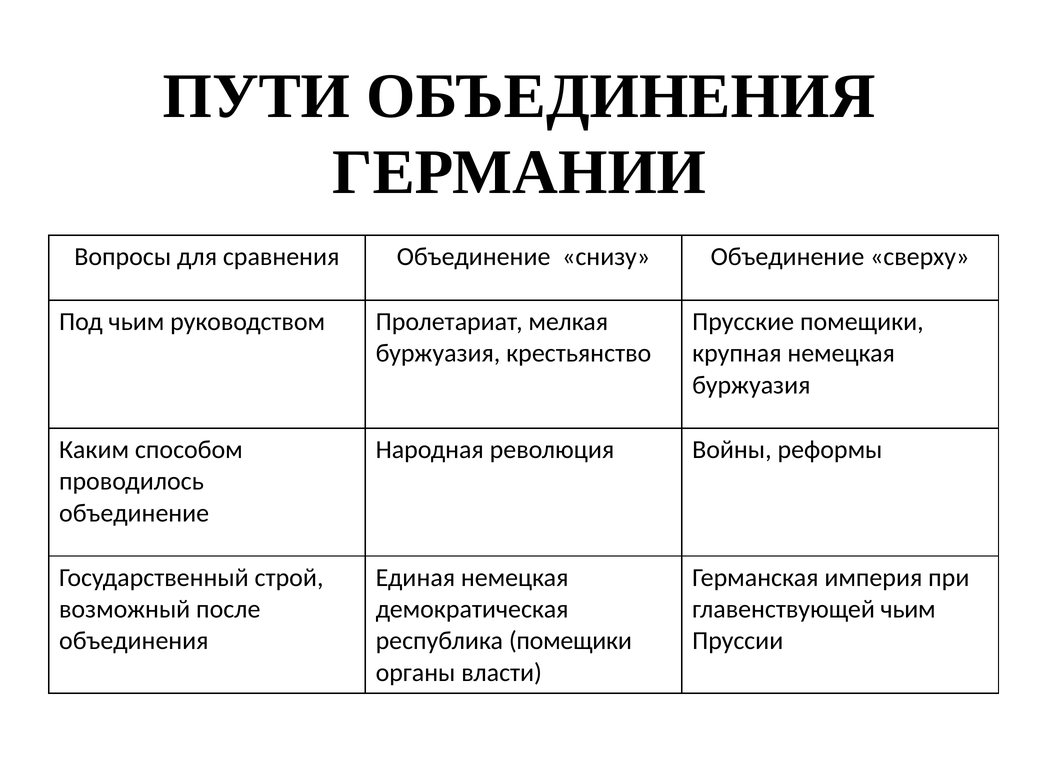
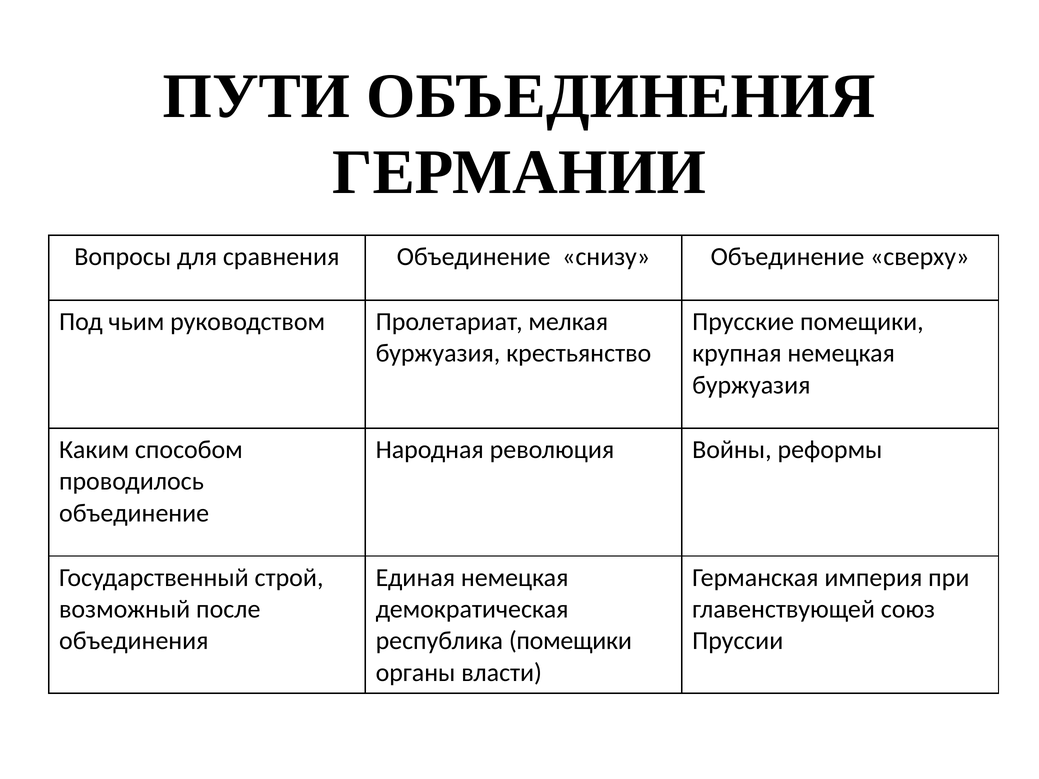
главенствующей чьим: чьим -> союз (908, 609)
